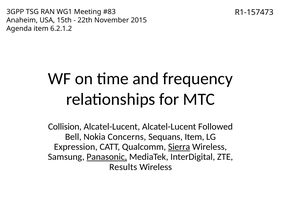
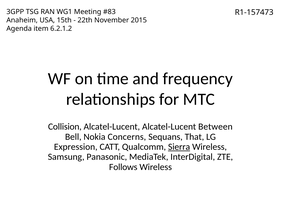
Followed: Followed -> Between (215, 127)
Sequans Item: Item -> That (194, 137)
Panasonic underline: present -> none (107, 157)
Results: Results -> Follows (123, 168)
